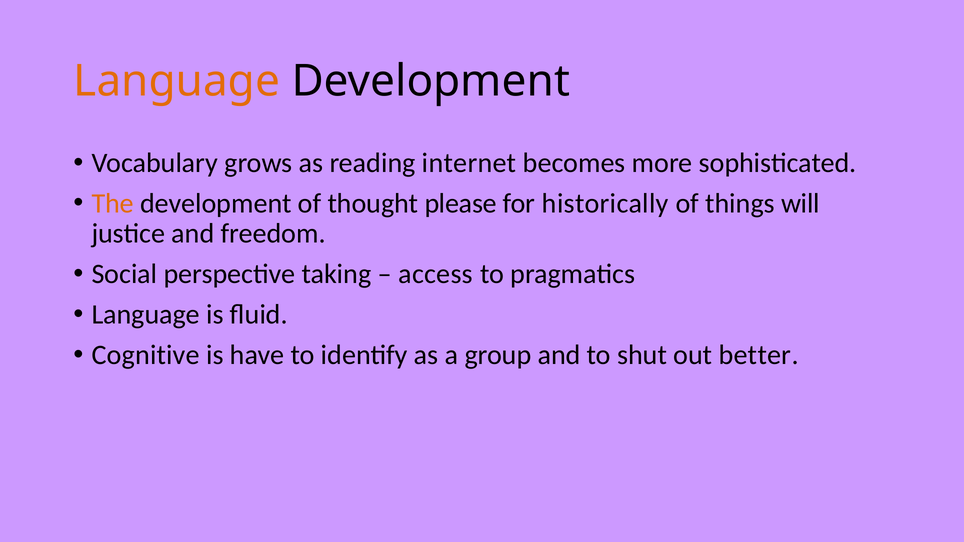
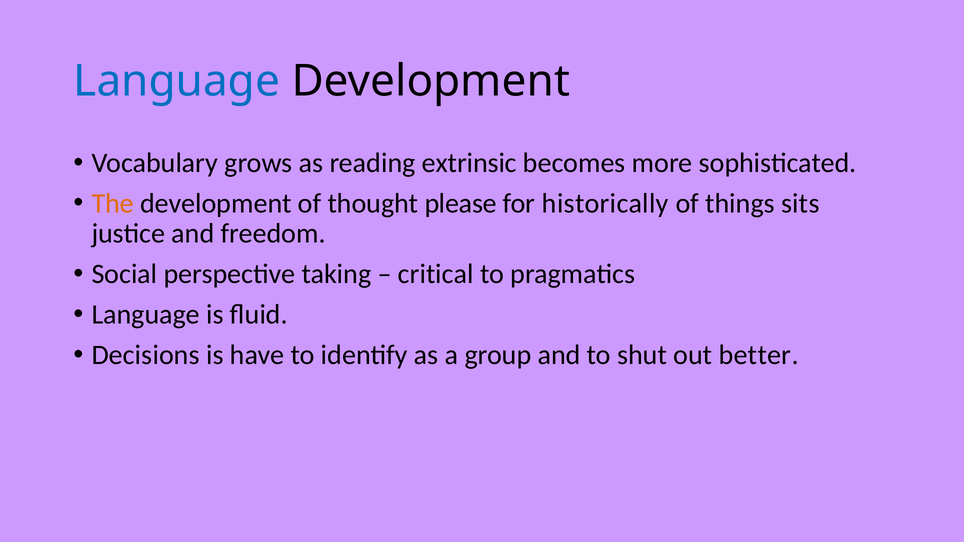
Language colour: orange -> blue (177, 81)
internet: internet -> extrinsic (469, 163)
will: will -> sits (800, 203)
access: access -> critical (436, 274)
Cognitive: Cognitive -> Decisions (146, 355)
